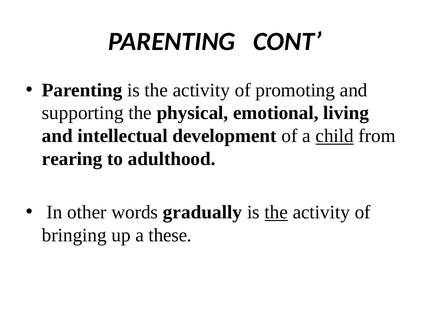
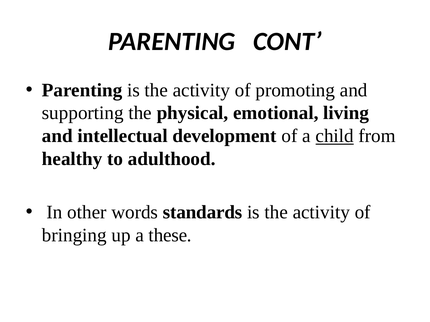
rearing: rearing -> healthy (72, 159)
gradually: gradually -> standards (203, 213)
the underline: present -> none (276, 213)
